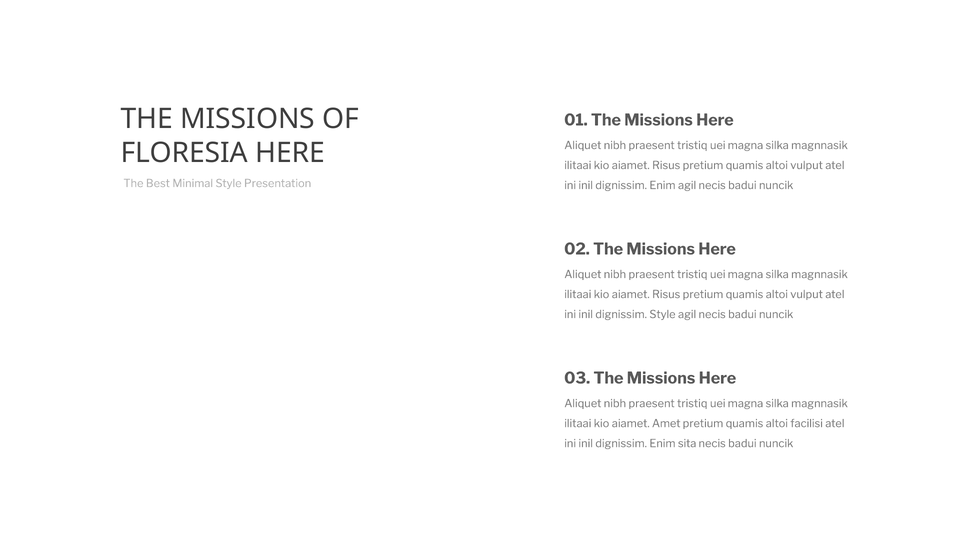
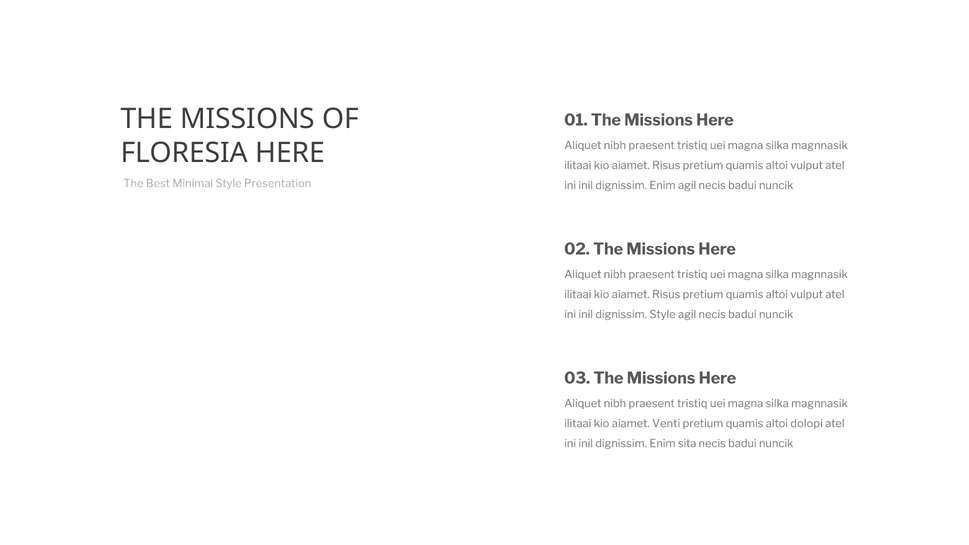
Amet: Amet -> Venti (666, 424)
facilisi: facilisi -> dolopi (807, 424)
